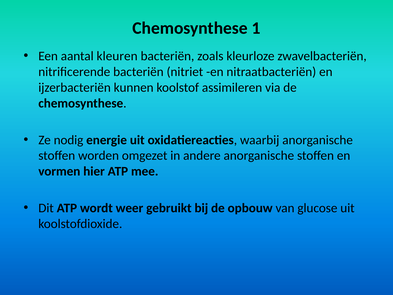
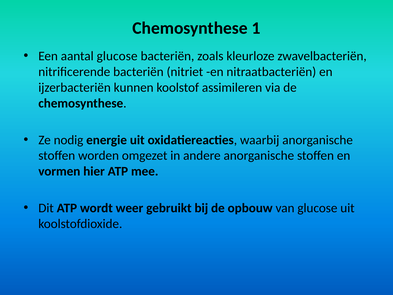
aantal kleuren: kleuren -> glucose (117, 56)
